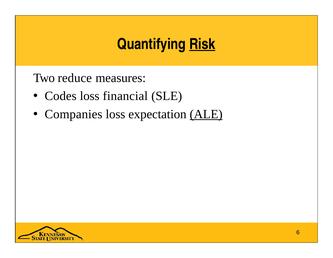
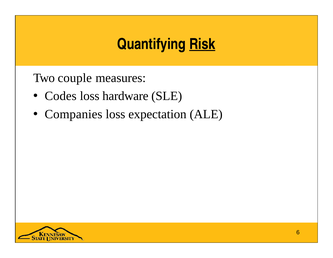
reduce: reduce -> couple (75, 78)
financial: financial -> hardware (125, 96)
ALE underline: present -> none (206, 114)
